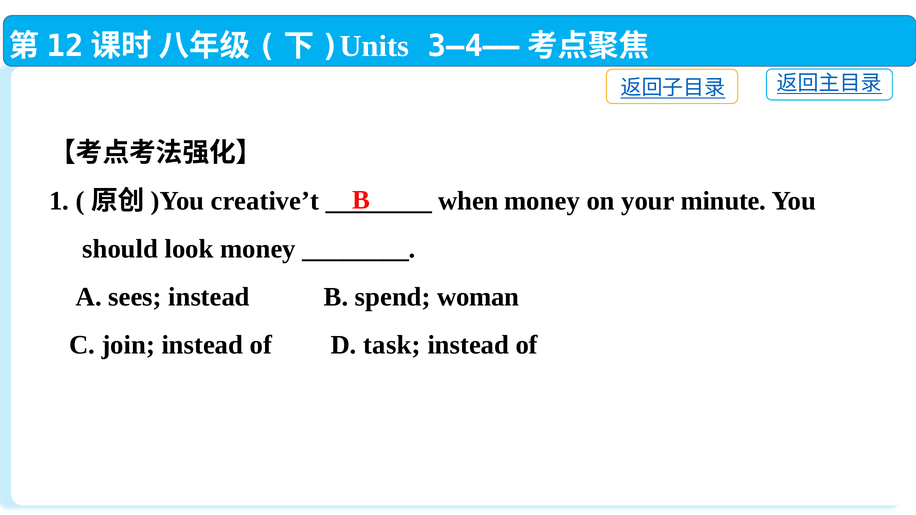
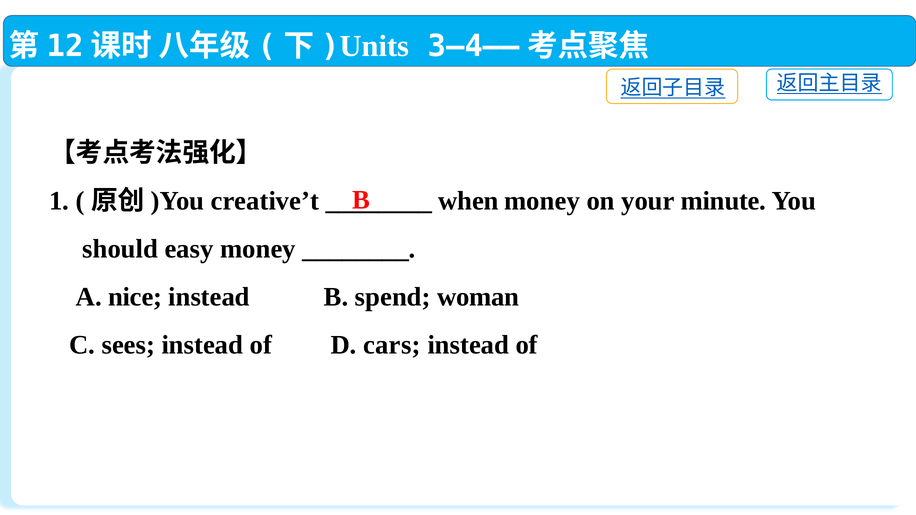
look: look -> easy (189, 249)
sees: sees -> nice (135, 297)
join: join -> sees (128, 345)
task: task -> cars (392, 345)
